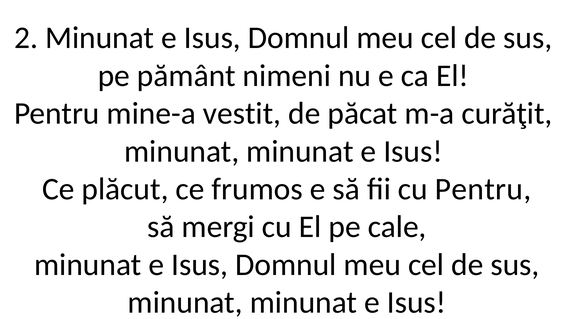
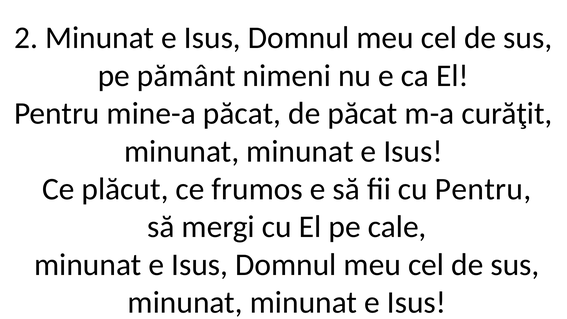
mine-a vestit: vestit -> păcat (242, 113)
